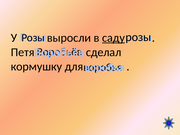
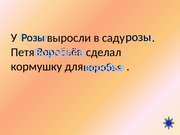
саду underline: present -> none (114, 38)
